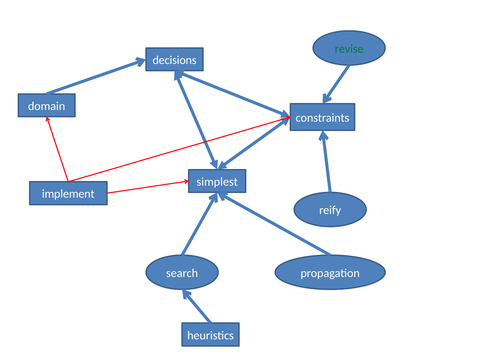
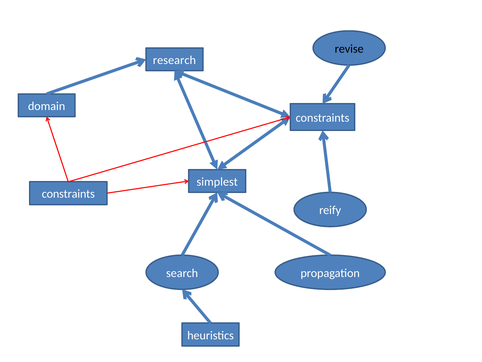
revise colour: green -> black (349, 49)
decisions: decisions -> research (174, 60)
implement: implement -> constraints (68, 194)
